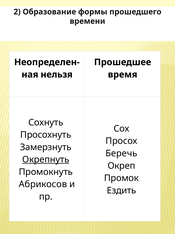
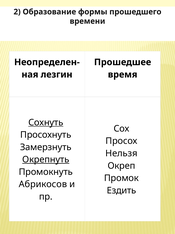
нельзя: нельзя -> лезгин (57, 74)
Сохнуть underline: none -> present (46, 122)
Беречь: Беречь -> Нельзя (121, 153)
